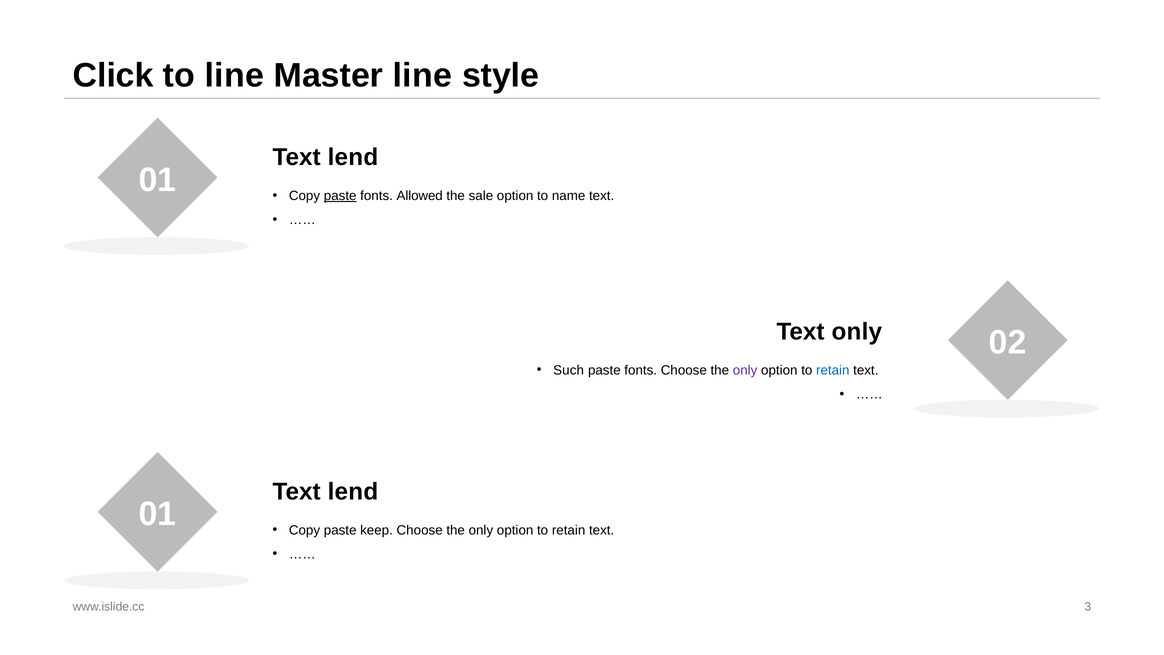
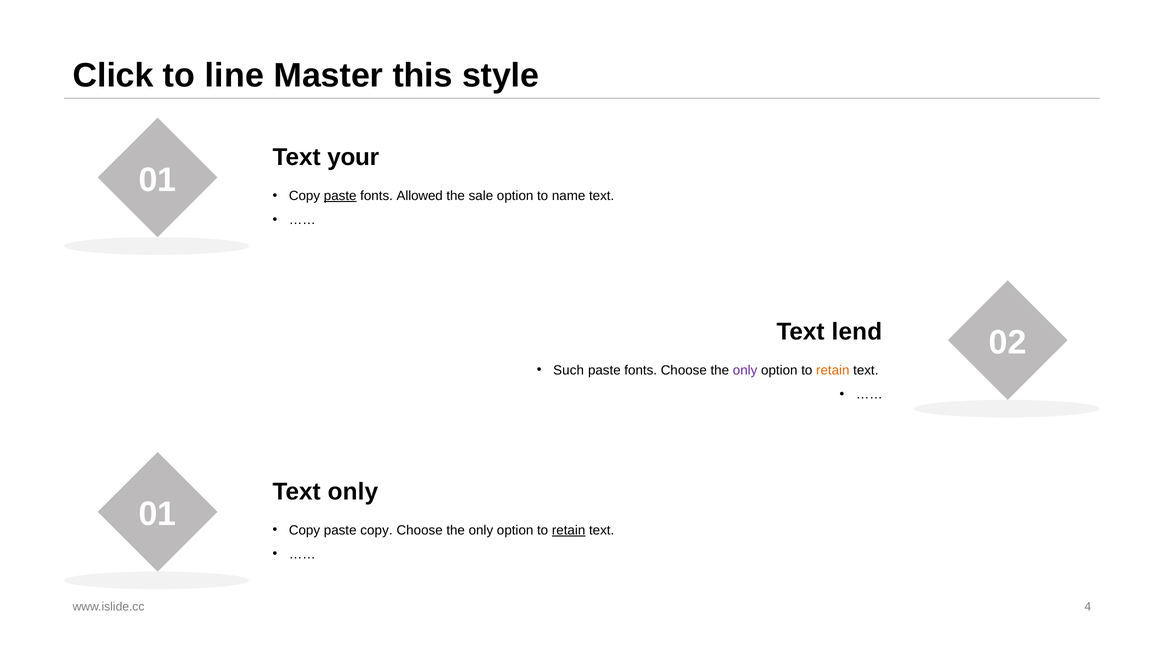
Master line: line -> this (423, 75)
lend: lend -> your (353, 157)
Text only: only -> lend (857, 331)
retain colour: blue -> orange (833, 370)
lend: lend -> only (353, 491)
paste keep: keep -> copy (376, 530)
retain underline: none -> present (569, 530)
3: 3 -> 4 (1088, 606)
